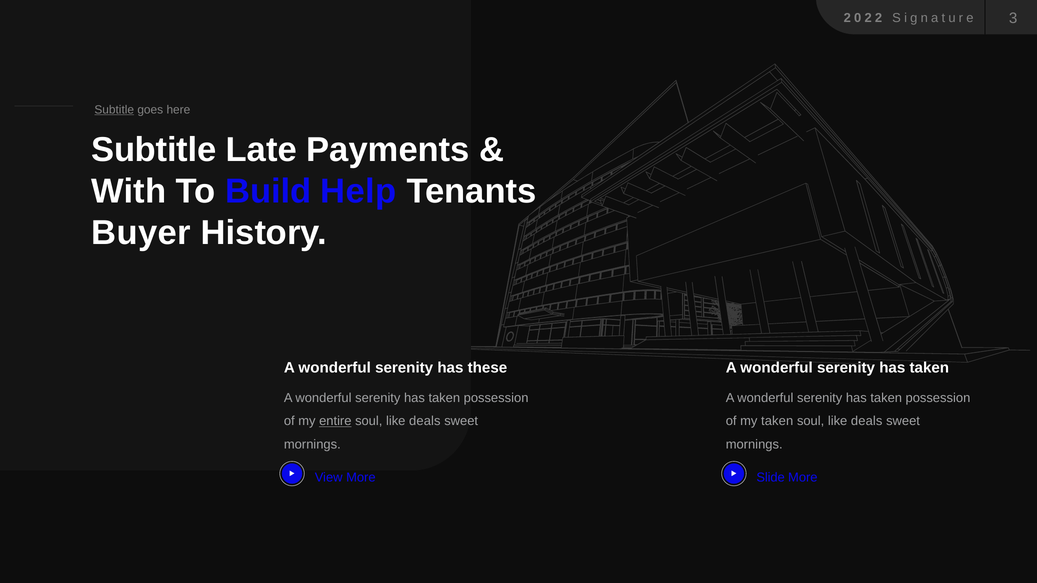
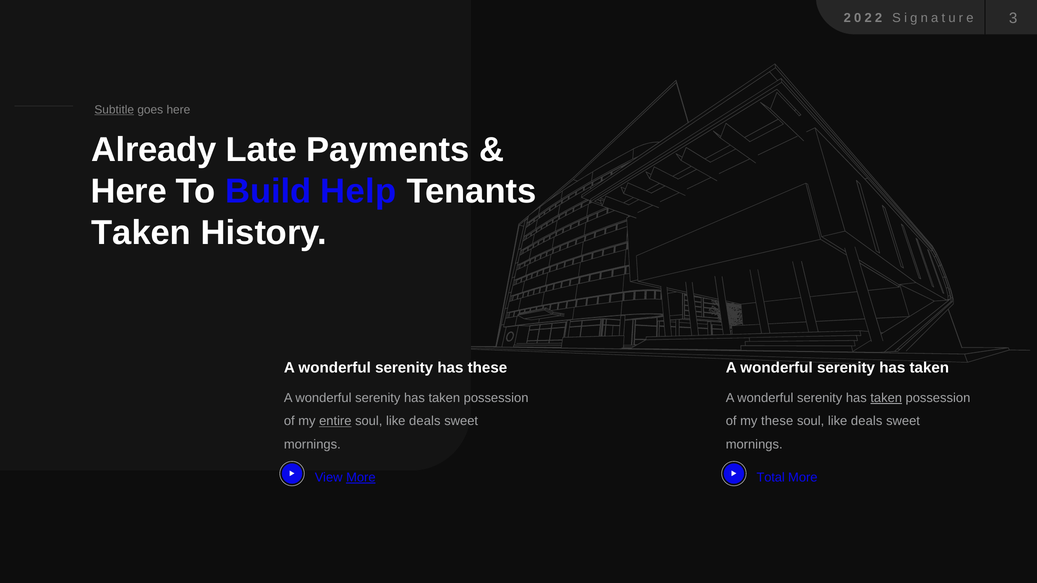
Subtitle: Subtitle -> Already (154, 150)
With: With -> Here (129, 192)
Buyer: Buyer -> Taken (141, 233)
taken underline: none -> present (886, 398)
my taken: taken -> these (777, 421)
More underline: none -> present (361, 478)
Slide: Slide -> Total (771, 478)
